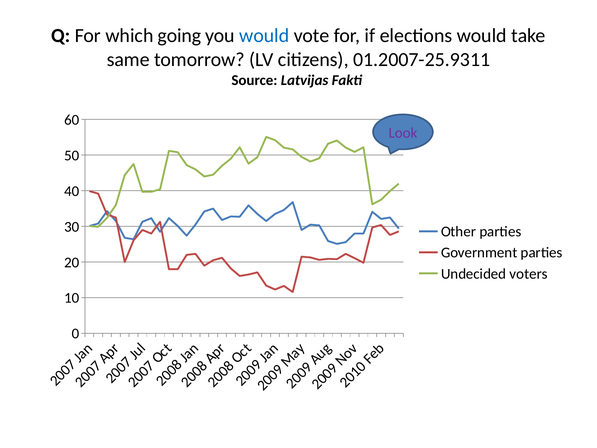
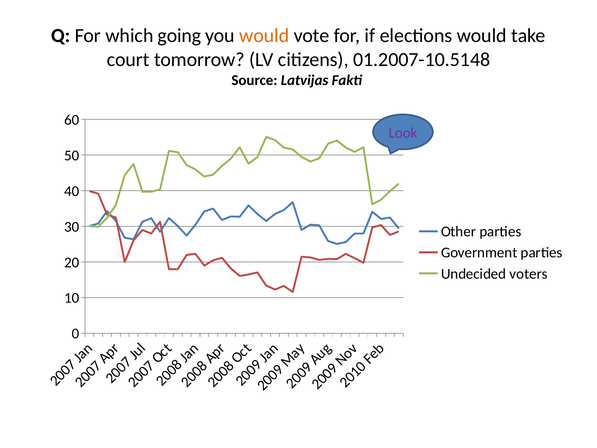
would colour: blue -> orange (264, 36)
same: same -> court (128, 60)
01.2007-25.9311: 01.2007-25.9311 -> 01.2007-10.5148 (422, 60)
